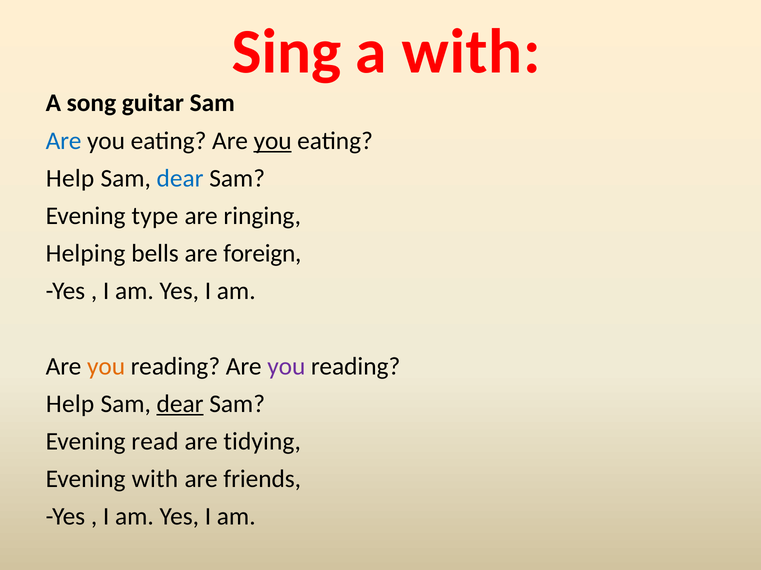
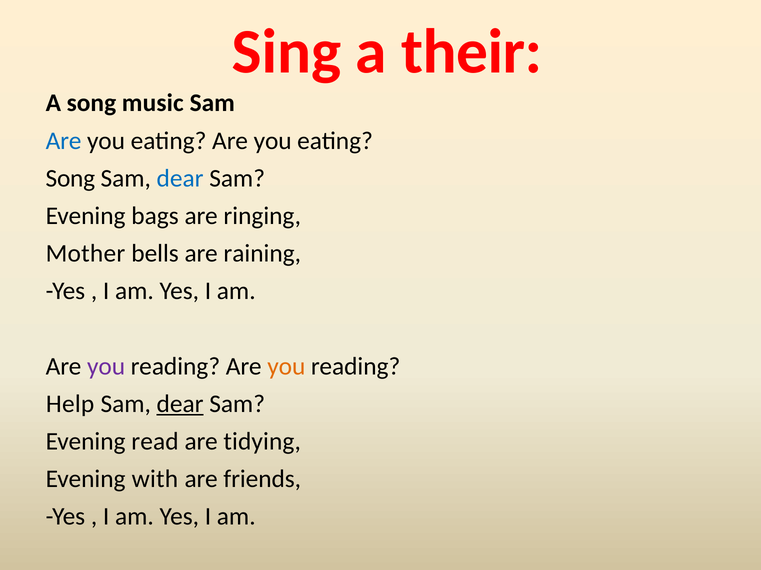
a with: with -> their (472, 52)
guitar: guitar -> music (153, 103)
you underline: present -> none (273, 141)
Help: Help -> Song (70, 179)
type: type -> bags (155, 216)
Helping: Helping -> Mother (85, 254)
foreign: foreign -> raining (262, 254)
you colour: orange -> purple (106, 367)
you colour: purple -> orange (286, 367)
